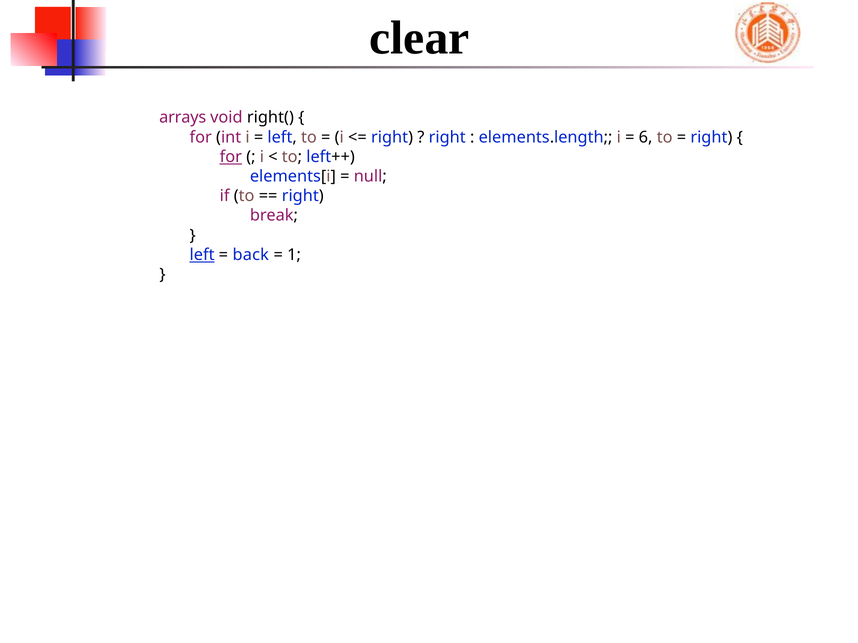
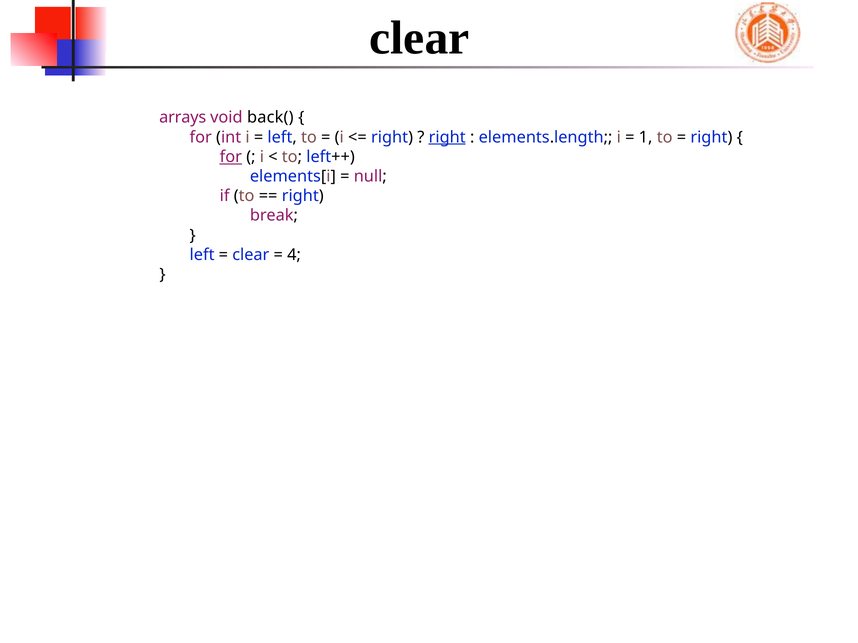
right(: right( -> back( (270, 118)
right underline: none -> present (447, 137)
6: 6 -> 1 (646, 137)
left underline: present -> none (202, 255)
back: back -> clear (251, 255)
1: 1 -> 4 (294, 255)
